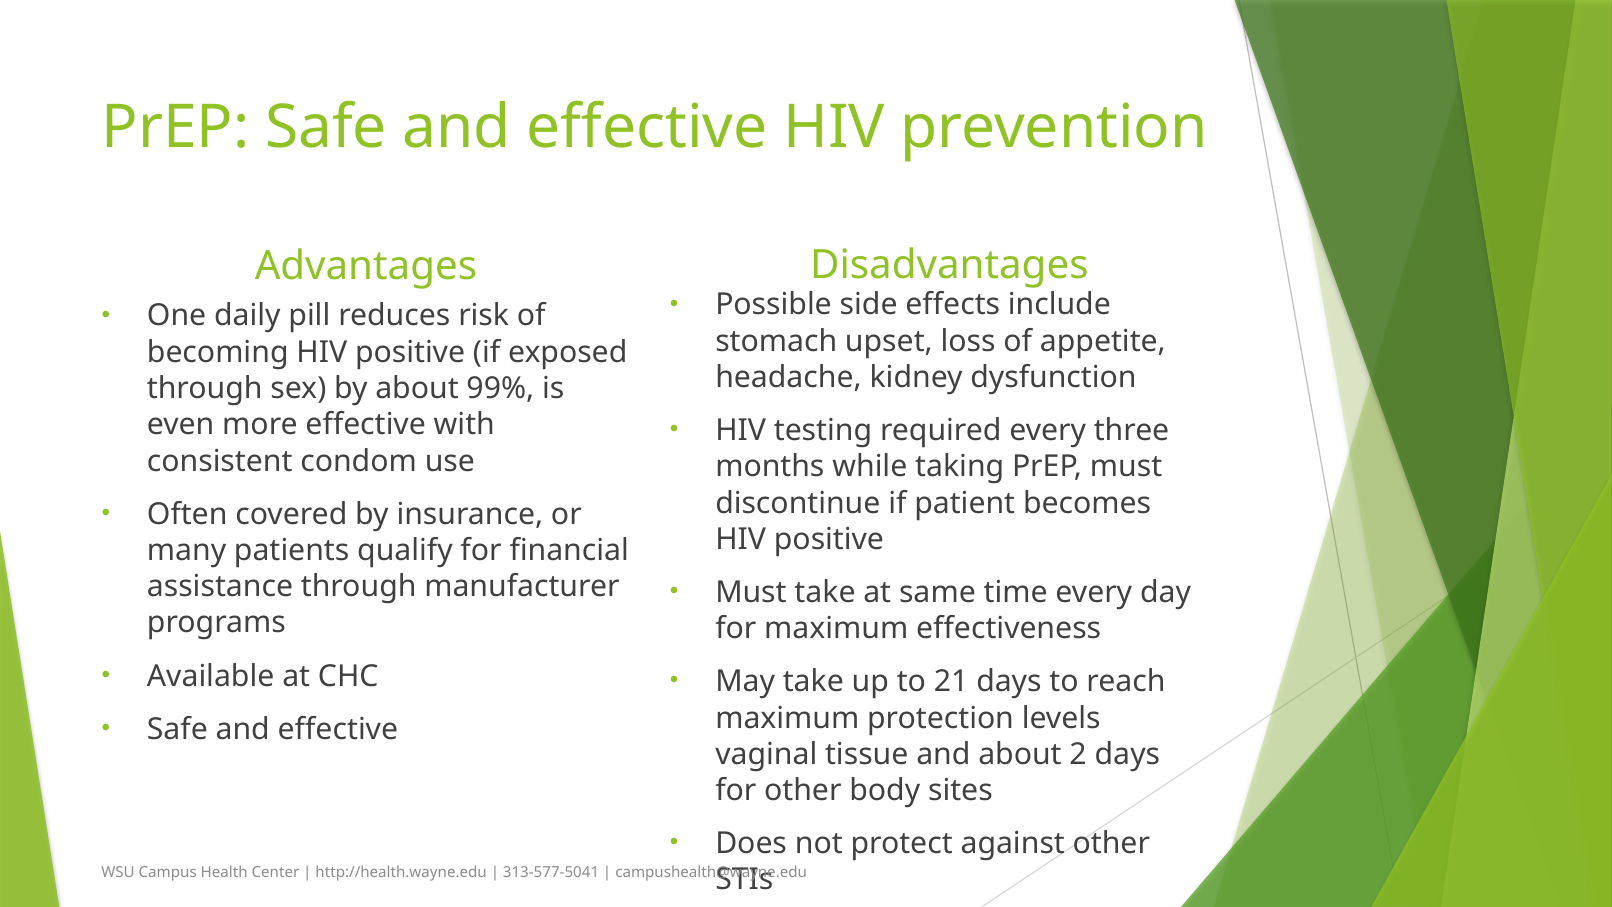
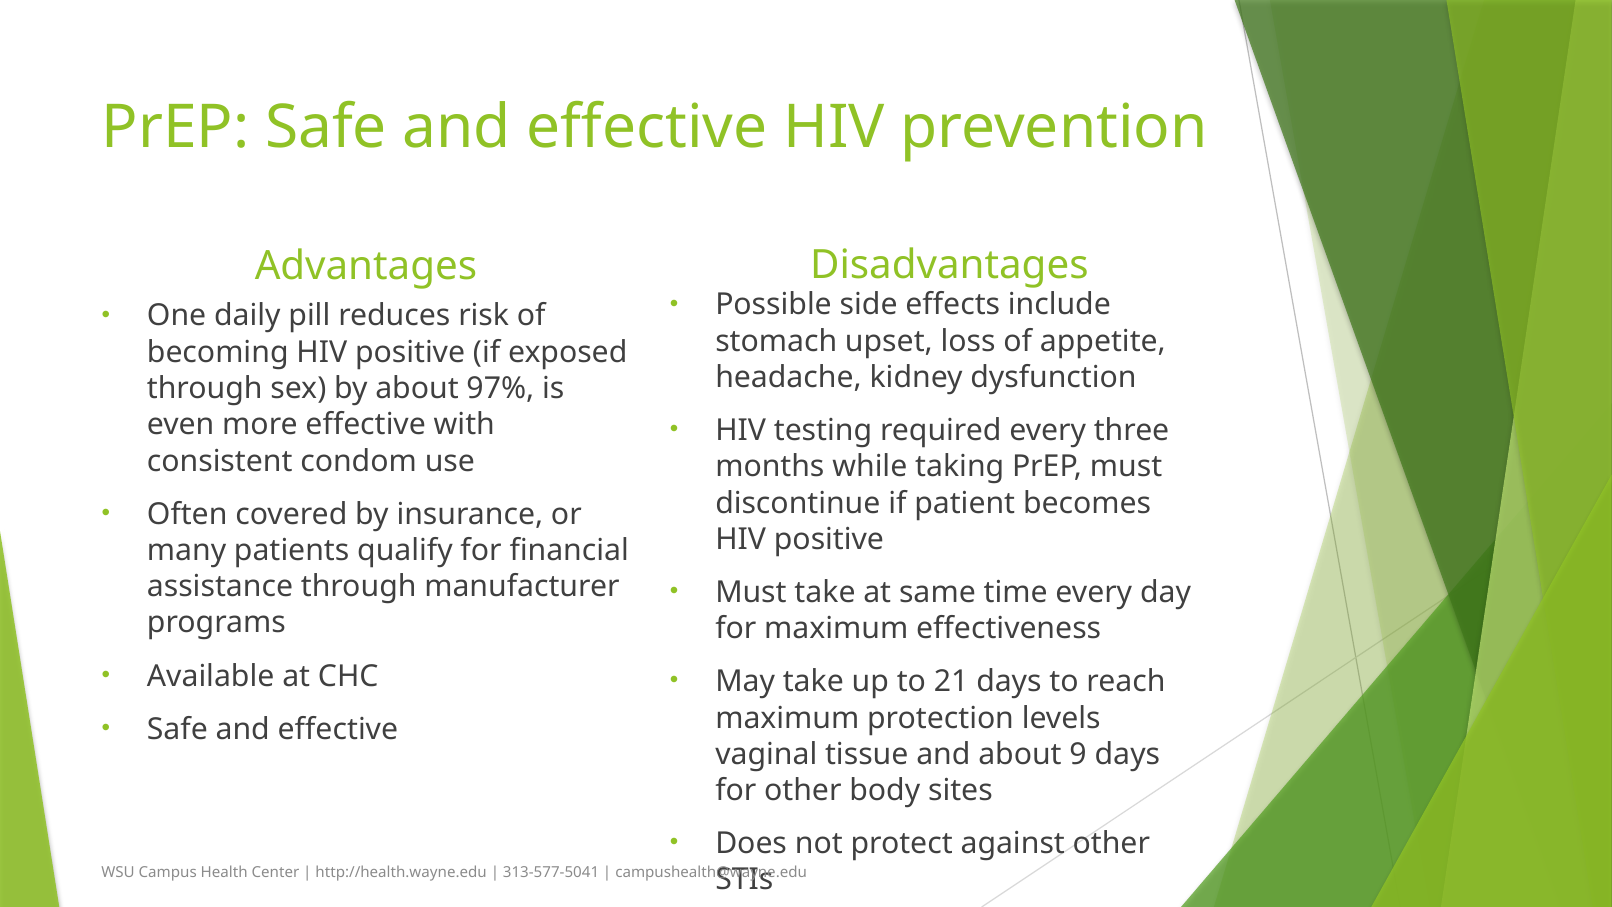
99%: 99% -> 97% (500, 388)
2: 2 -> 9 (1078, 754)
